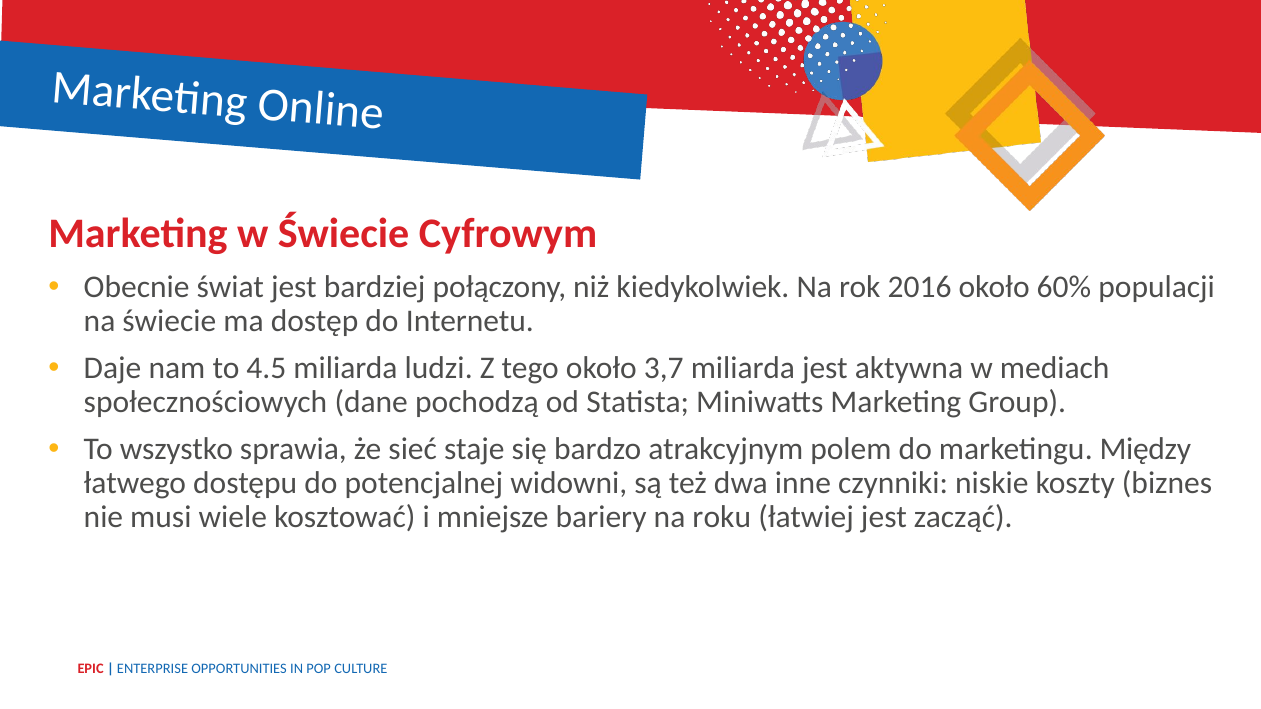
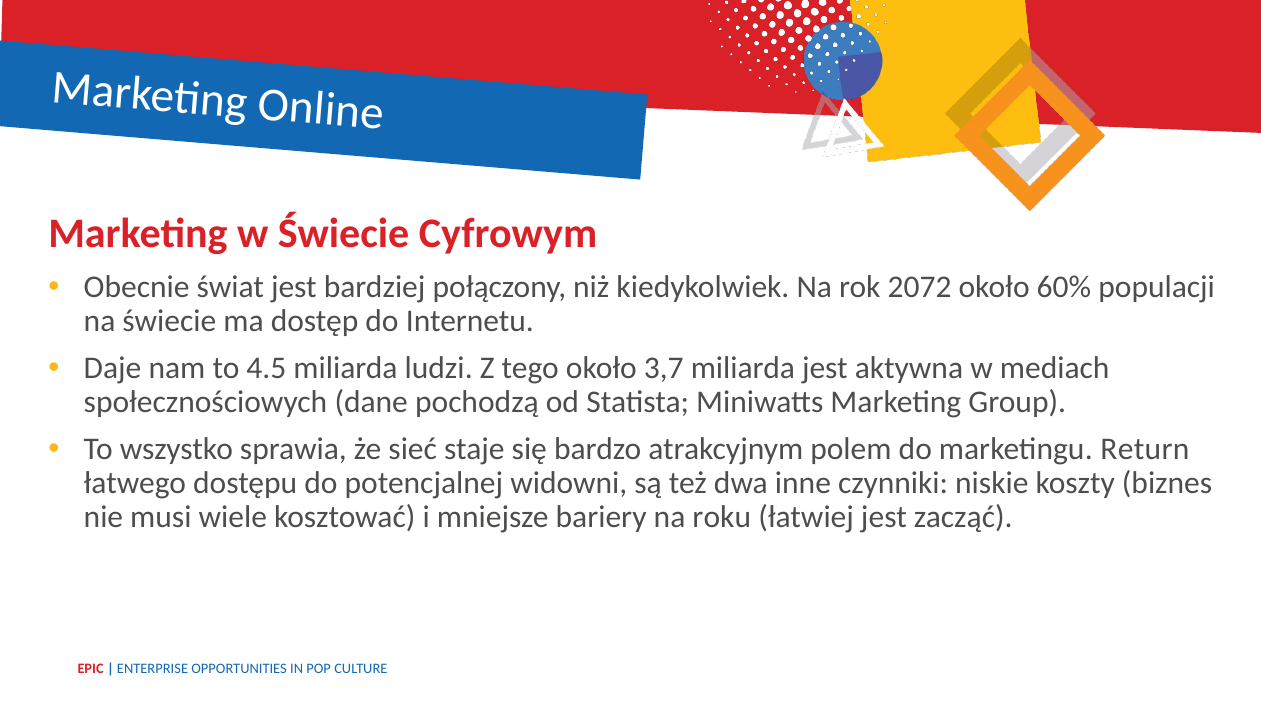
2016: 2016 -> 2072 (920, 287)
Między: Między -> Return (1145, 449)
